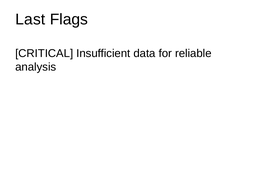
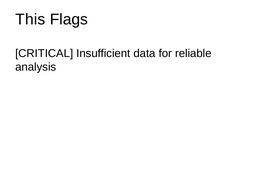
Last: Last -> This (30, 19)
